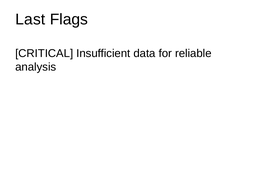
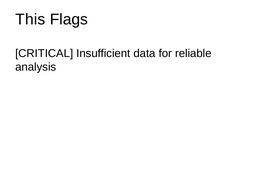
Last: Last -> This (30, 19)
